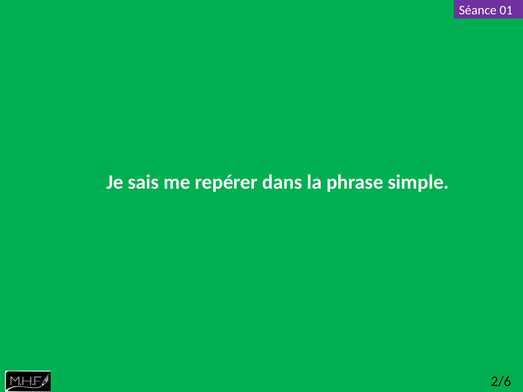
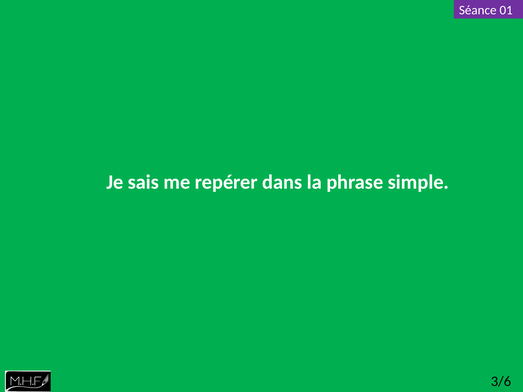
2/6: 2/6 -> 3/6 (501, 382)
